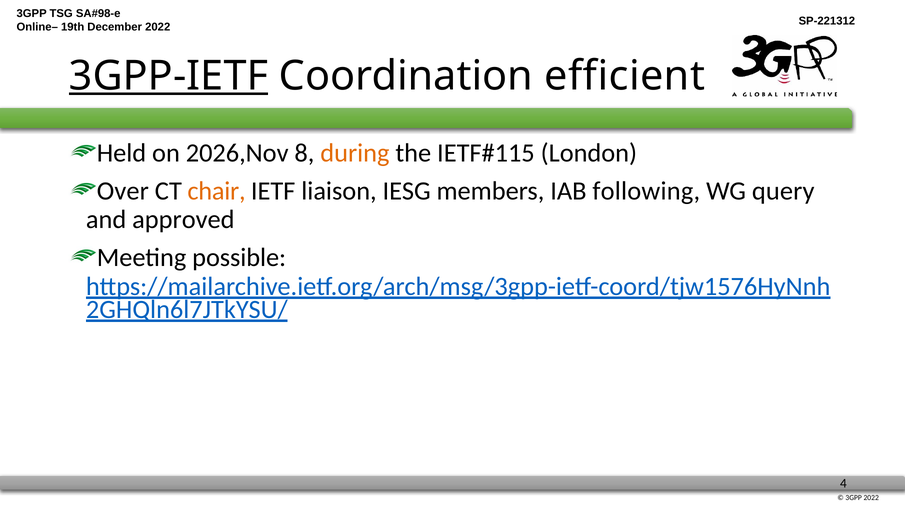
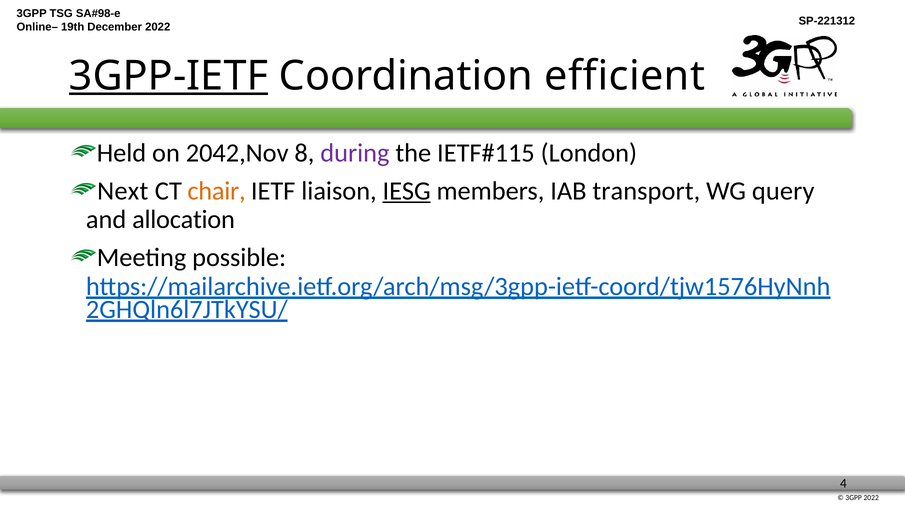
2026,Nov: 2026,Nov -> 2042,Nov (237, 153)
during colour: orange -> purple (355, 153)
Over: Over -> Next (123, 191)
IESG underline: none -> present (407, 191)
following: following -> transport (646, 191)
approved: approved -> allocation (184, 219)
